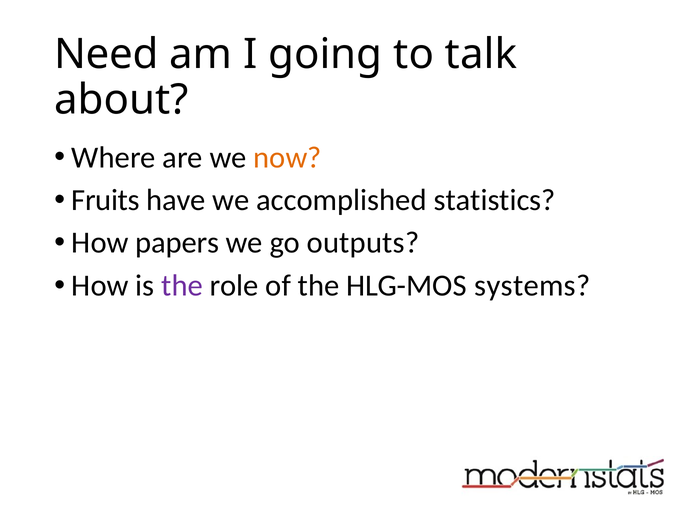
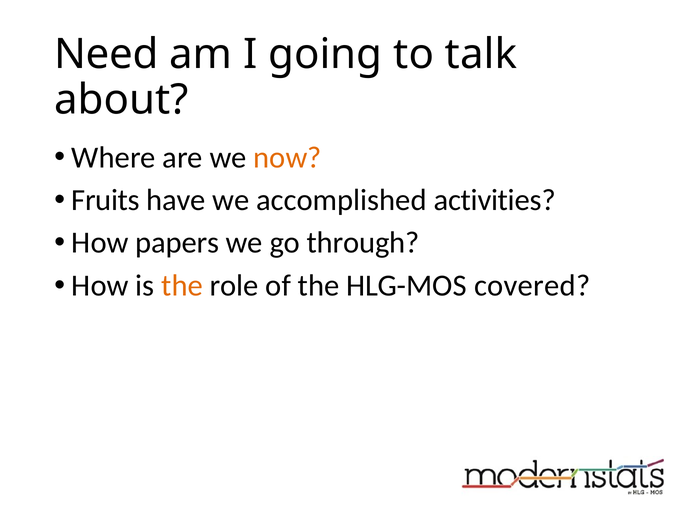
statistics: statistics -> activities (495, 200)
outputs: outputs -> through (363, 243)
the colour: purple -> orange (182, 285)
systems: systems -> covered (532, 285)
